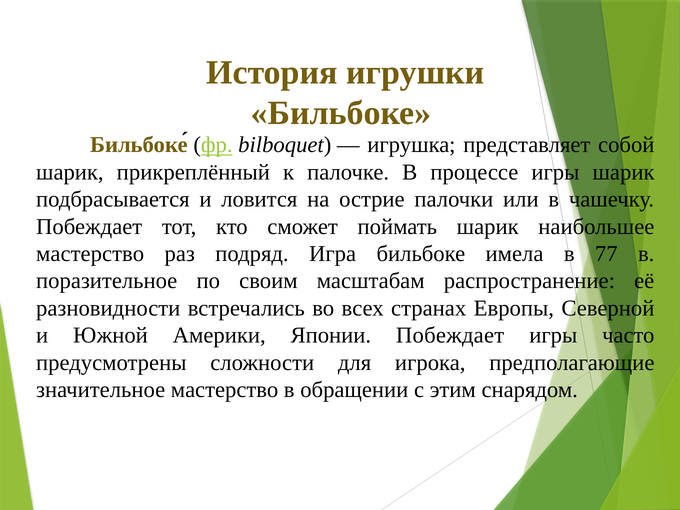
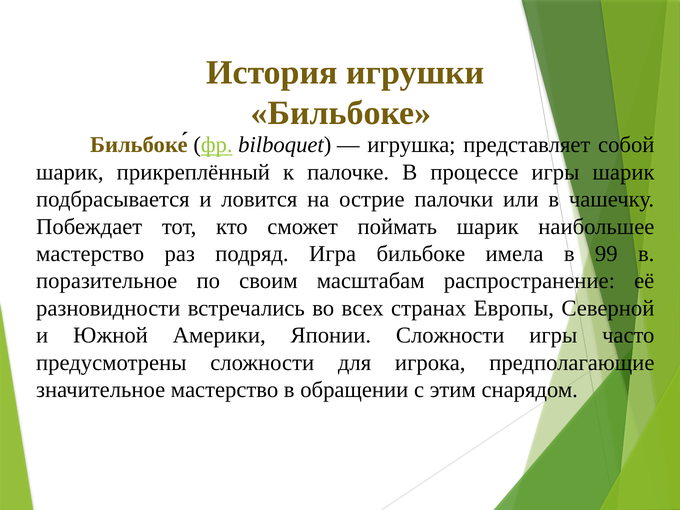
77: 77 -> 99 (606, 254)
Японии Побеждает: Побеждает -> Сложности (450, 335)
